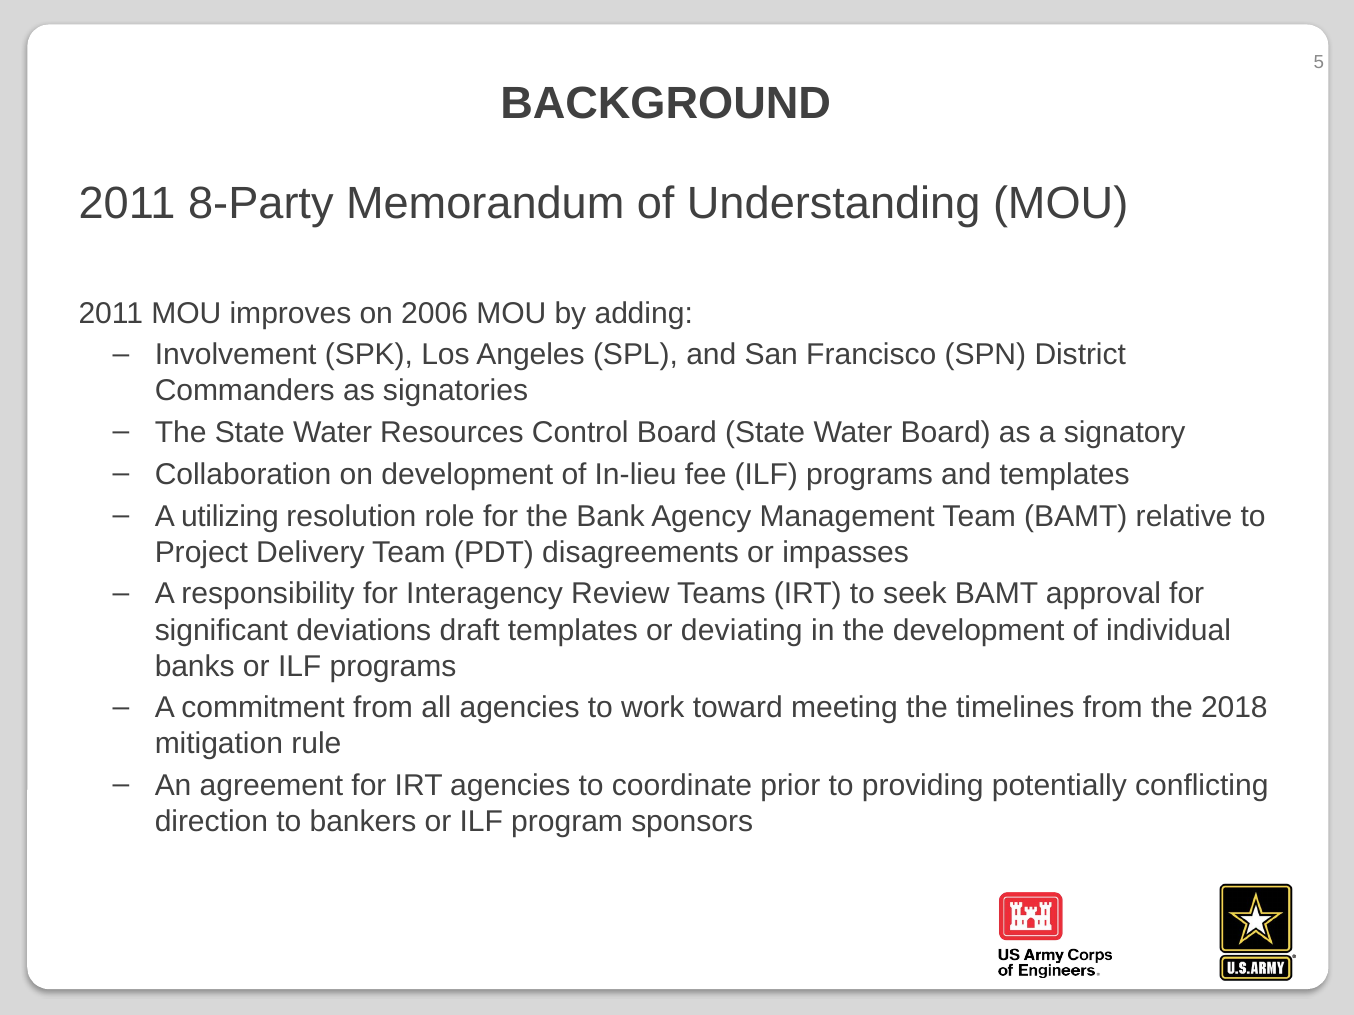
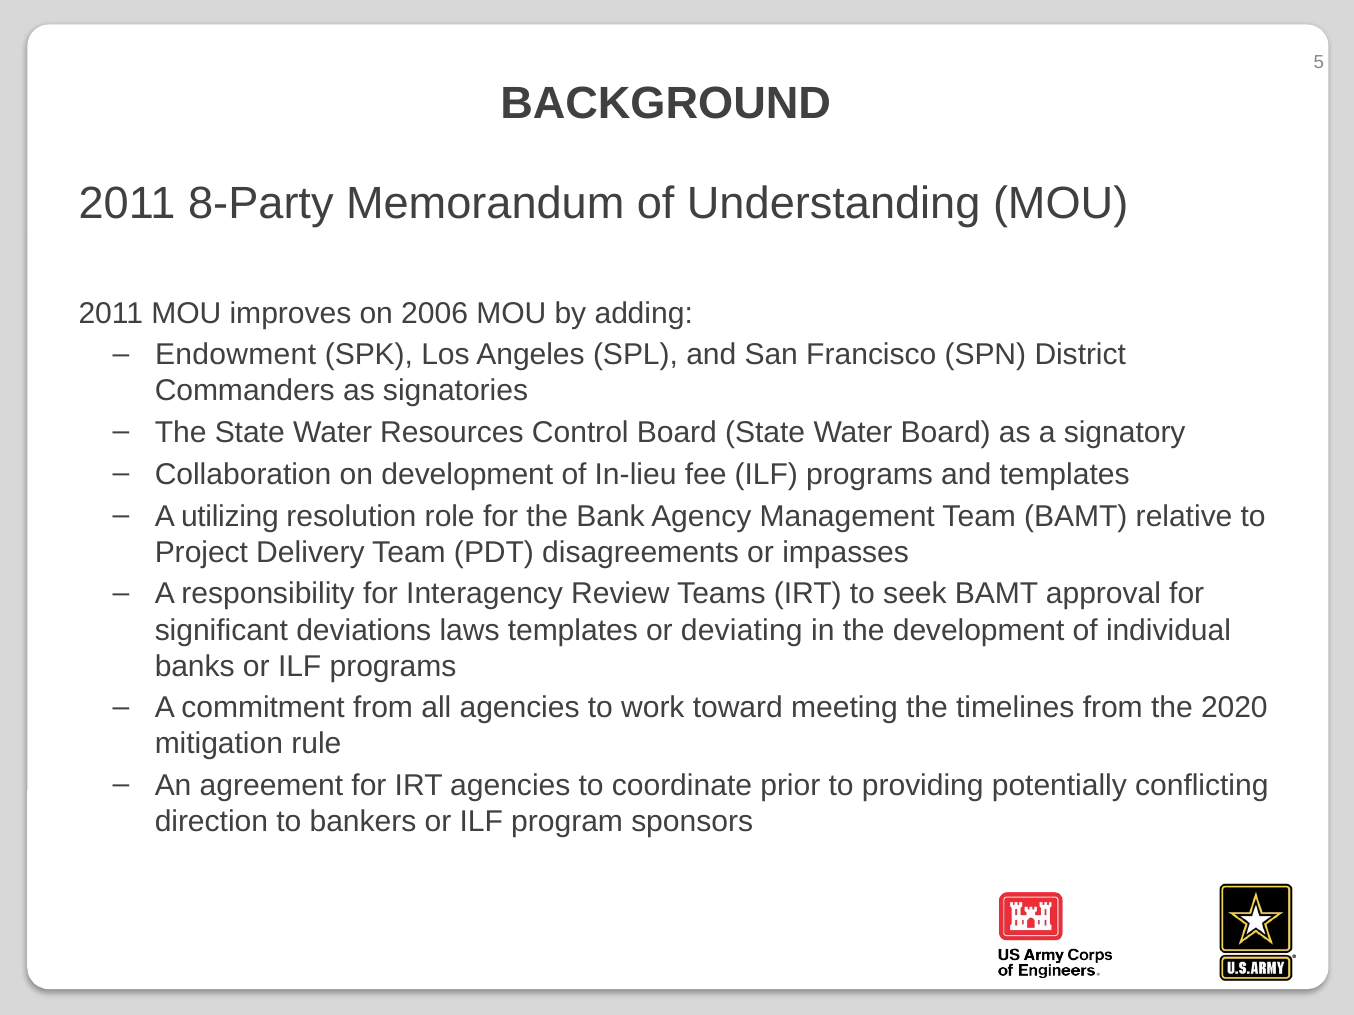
Involvement: Involvement -> Endowment (236, 355)
draft: draft -> laws (470, 630)
2018: 2018 -> 2020 (1234, 708)
